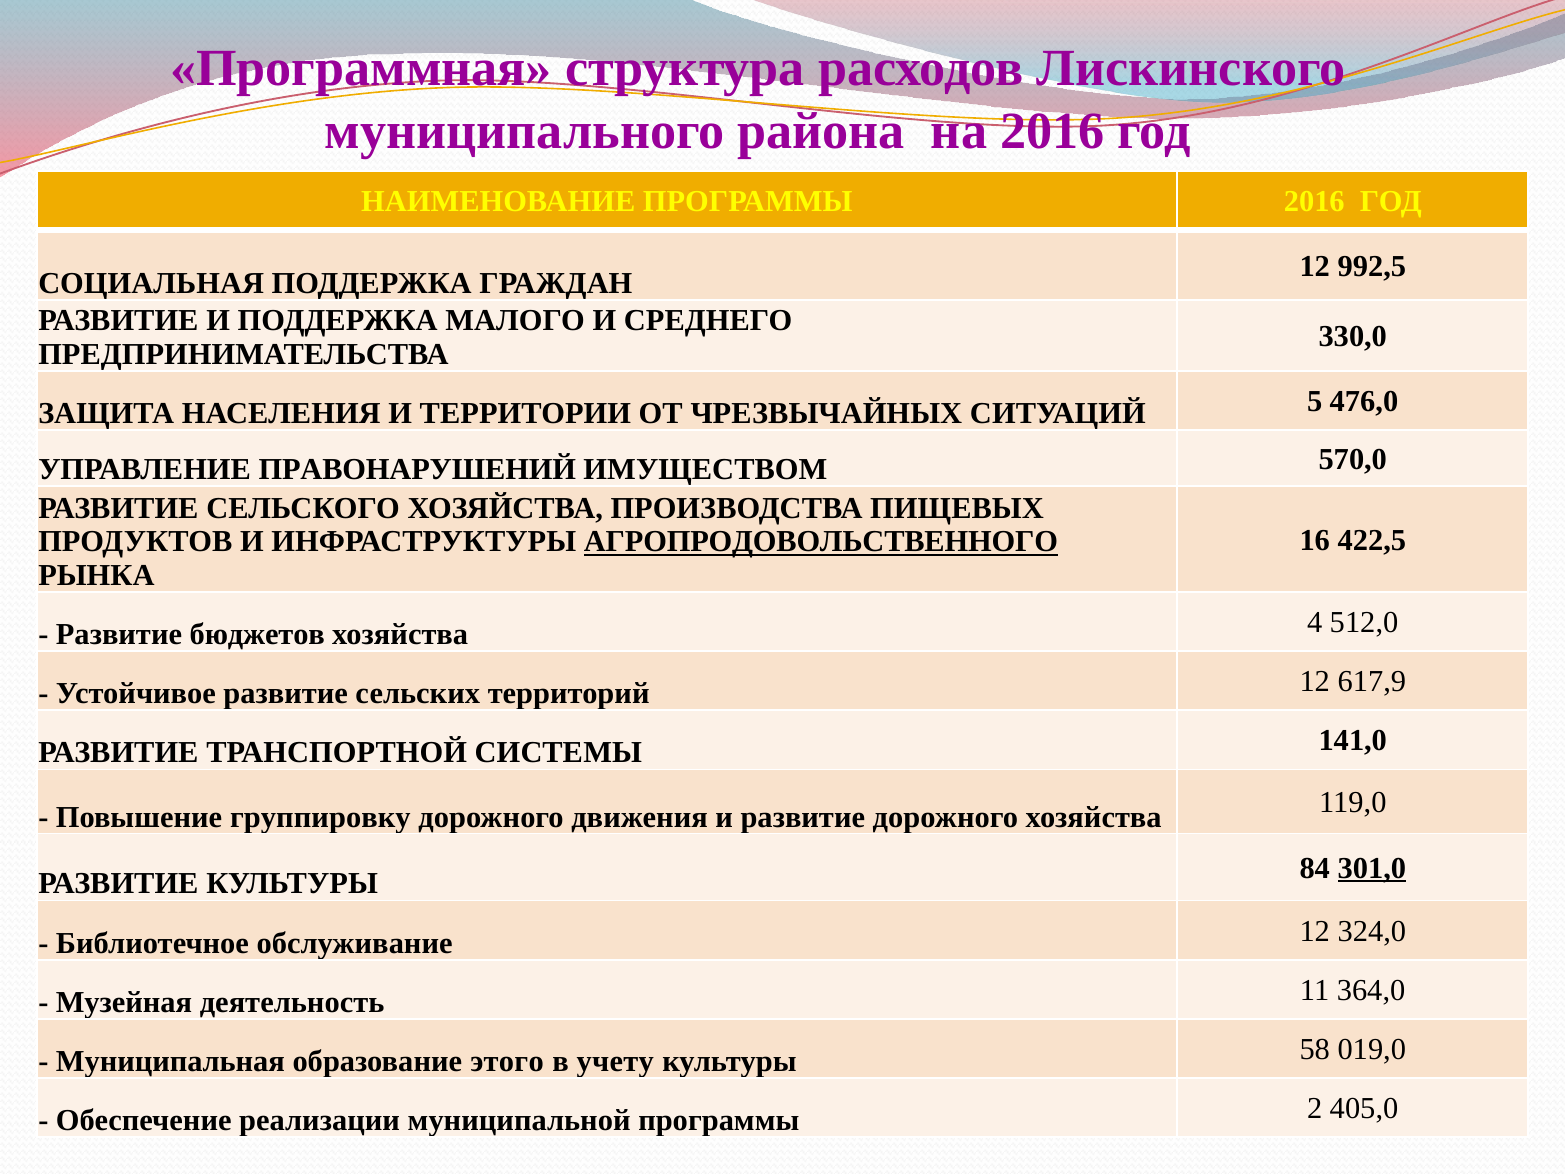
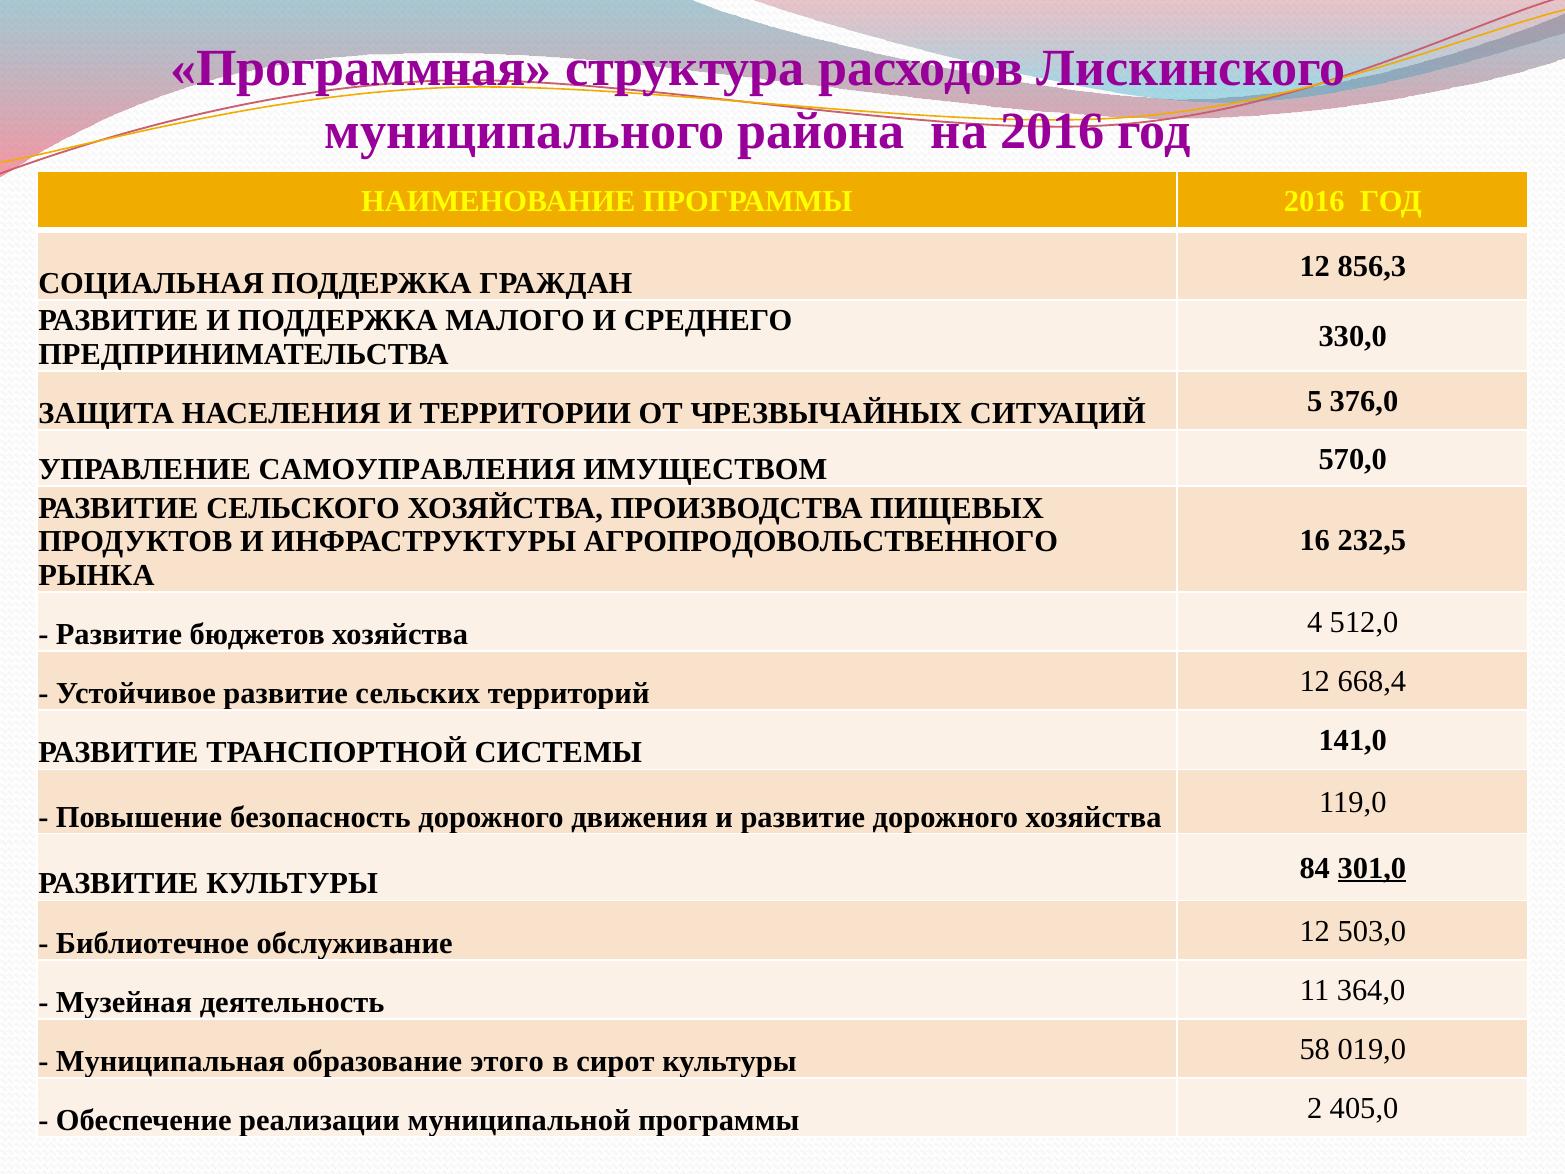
992,5: 992,5 -> 856,3 (1372, 266)
476,0: 476,0 -> 376,0 (1364, 402)
ПРАВОНАРУШЕНИЙ: ПРАВОНАРУШЕНИЙ -> САМОУПРАВЛЕНИЯ (417, 469)
422,5: 422,5 -> 232,5 (1372, 540)
АГРОПРОДОВОЛЬСТВЕННОГО underline: present -> none (821, 542)
617,9: 617,9 -> 668,4 (1372, 682)
группировку: группировку -> безопасность (320, 817)
324,0: 324,0 -> 503,0 (1372, 931)
учету: учету -> сирот (615, 1061)
